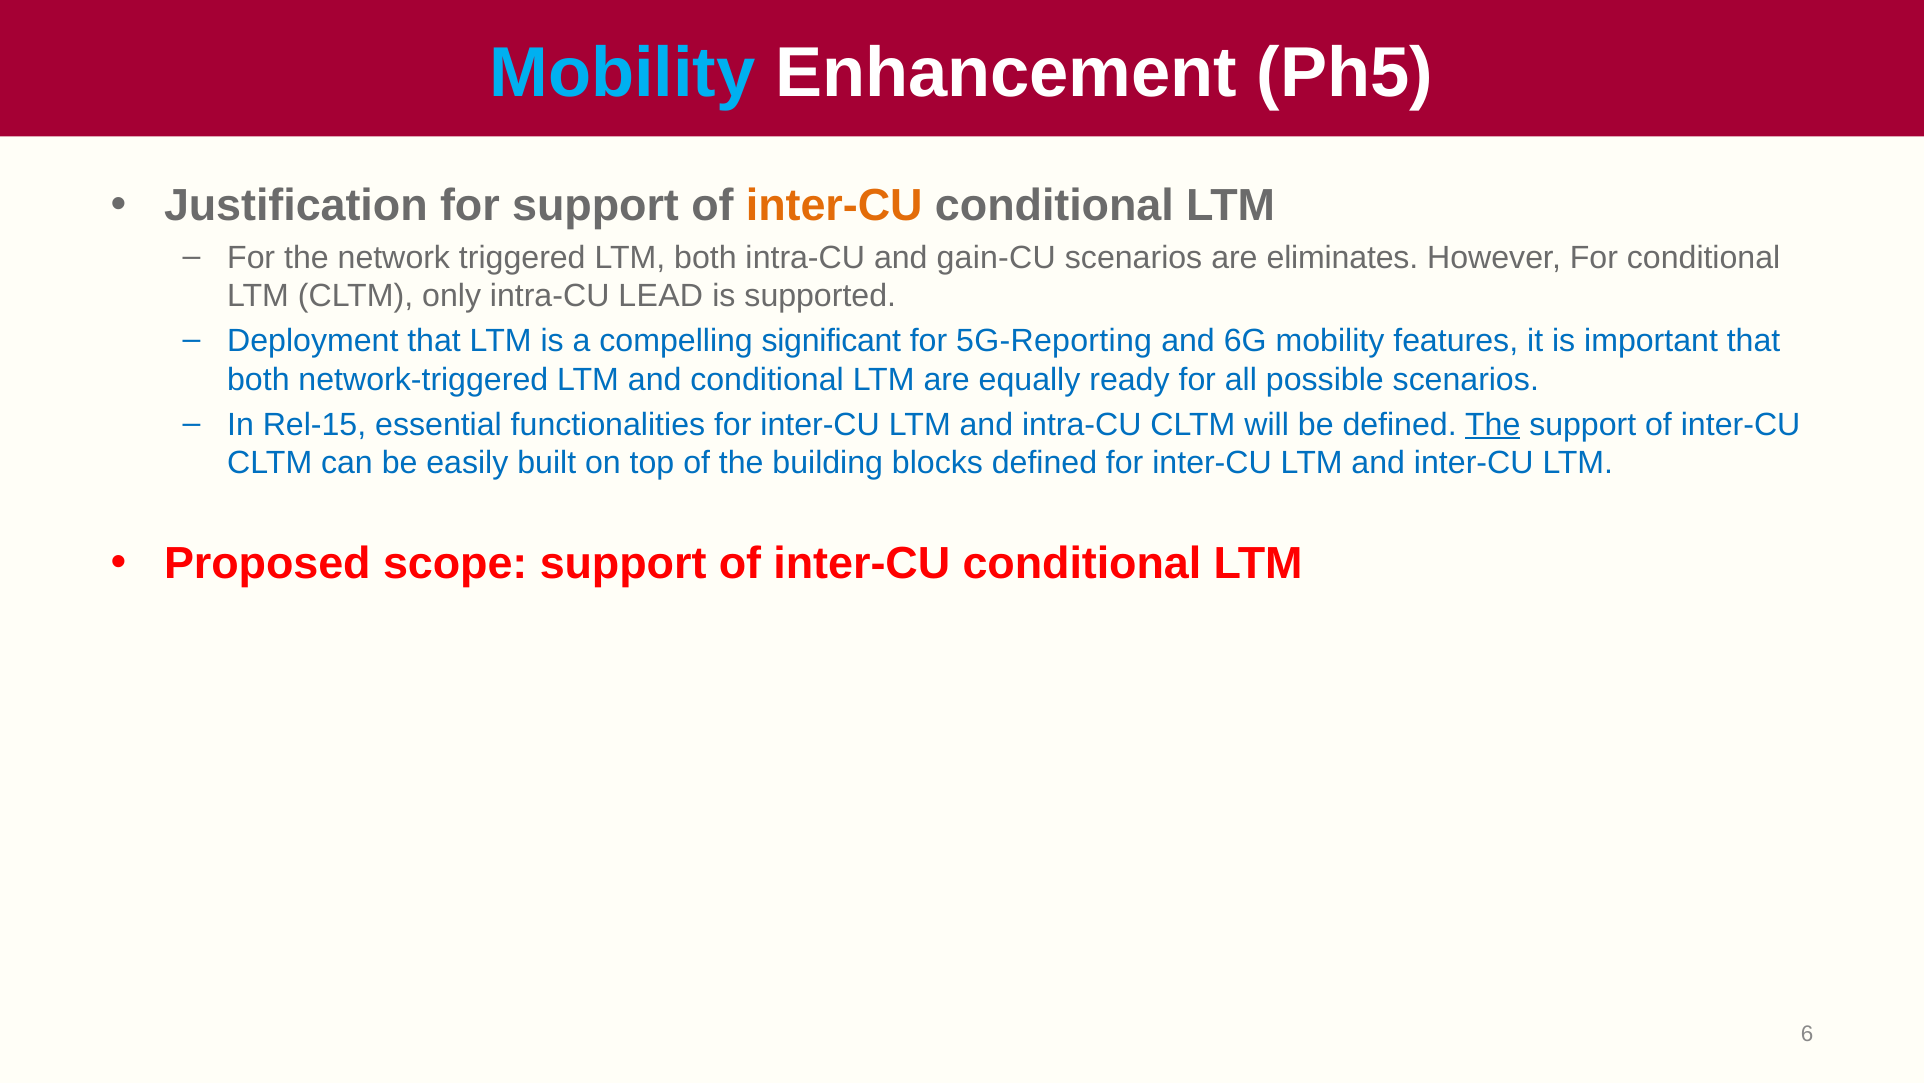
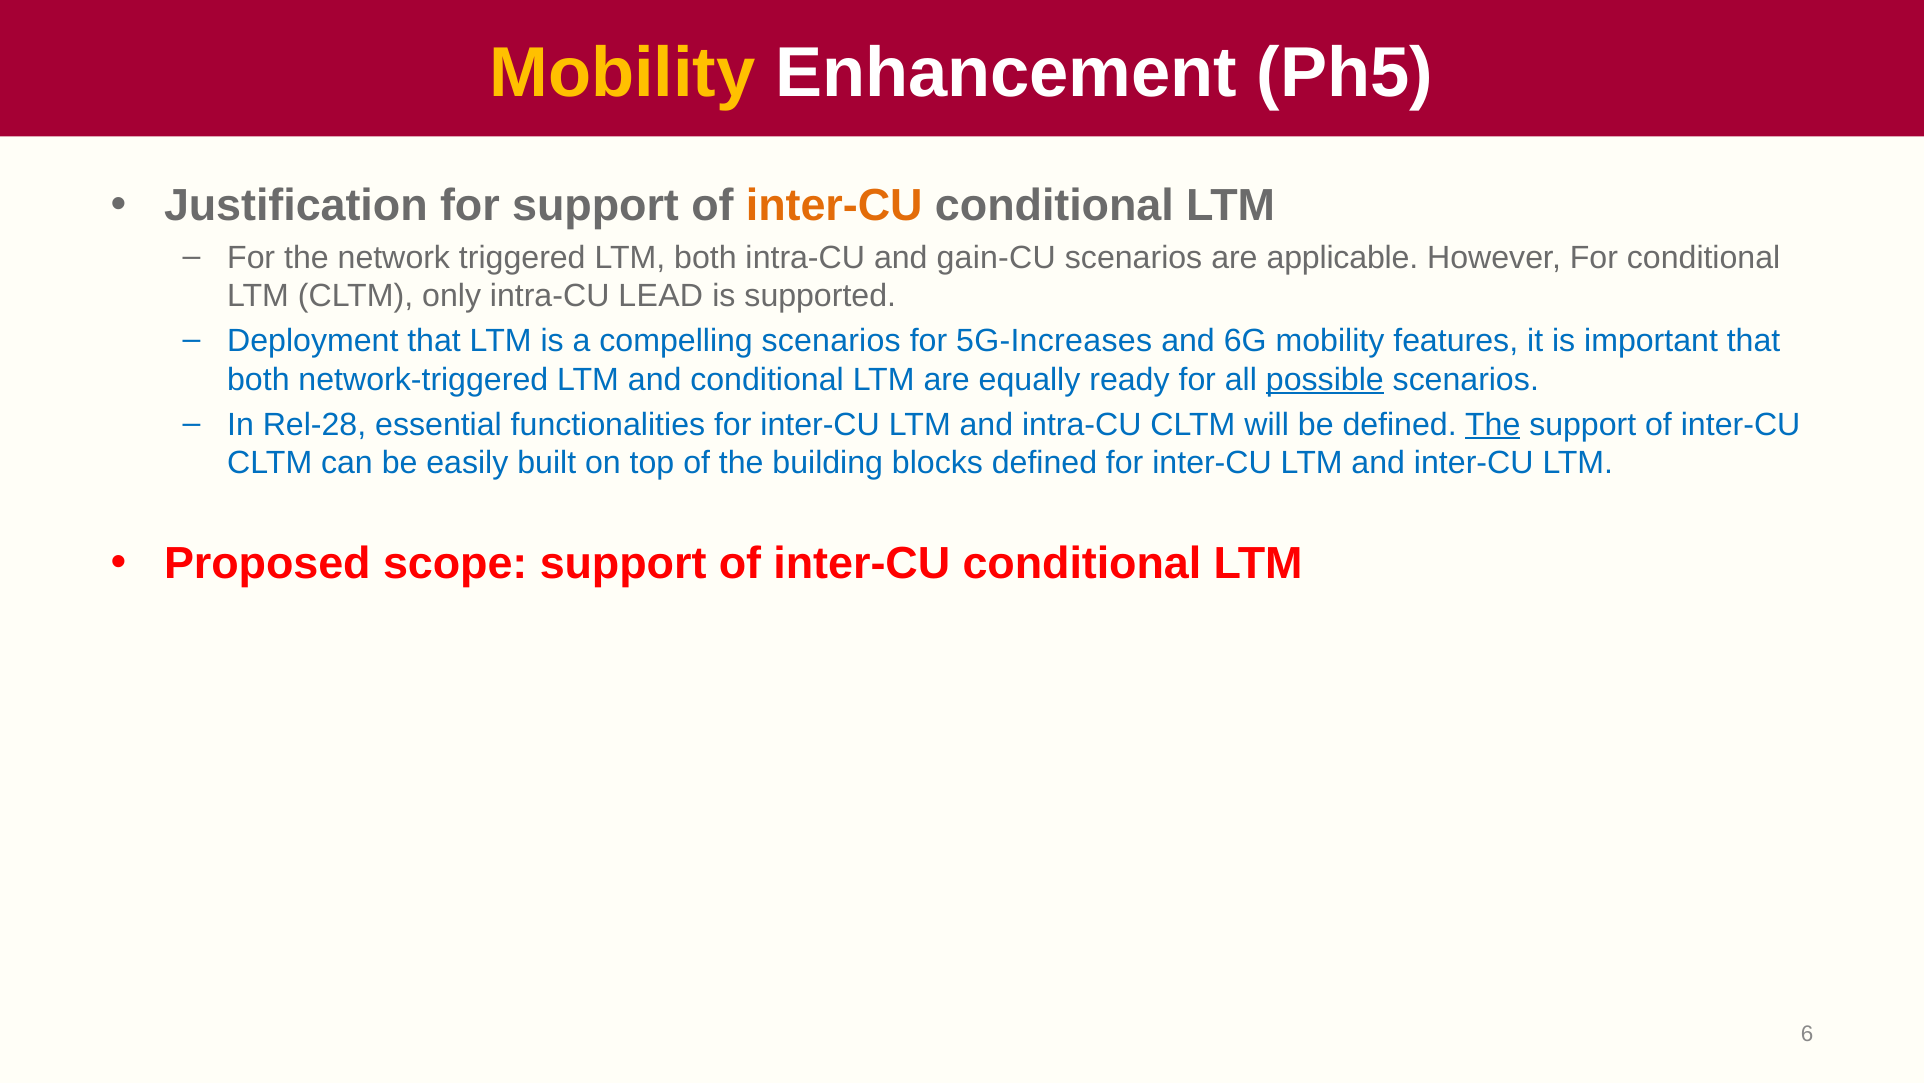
Mobility colour: light blue -> yellow (622, 73)
eliminates: eliminates -> applicable (1342, 257)
compelling significant: significant -> scenarios (831, 341)
5G-Reporting: 5G-Reporting -> 5G-Increases (1054, 341)
possible underline: none -> present (1325, 379)
Rel-15: Rel-15 -> Rel-28 (314, 424)
